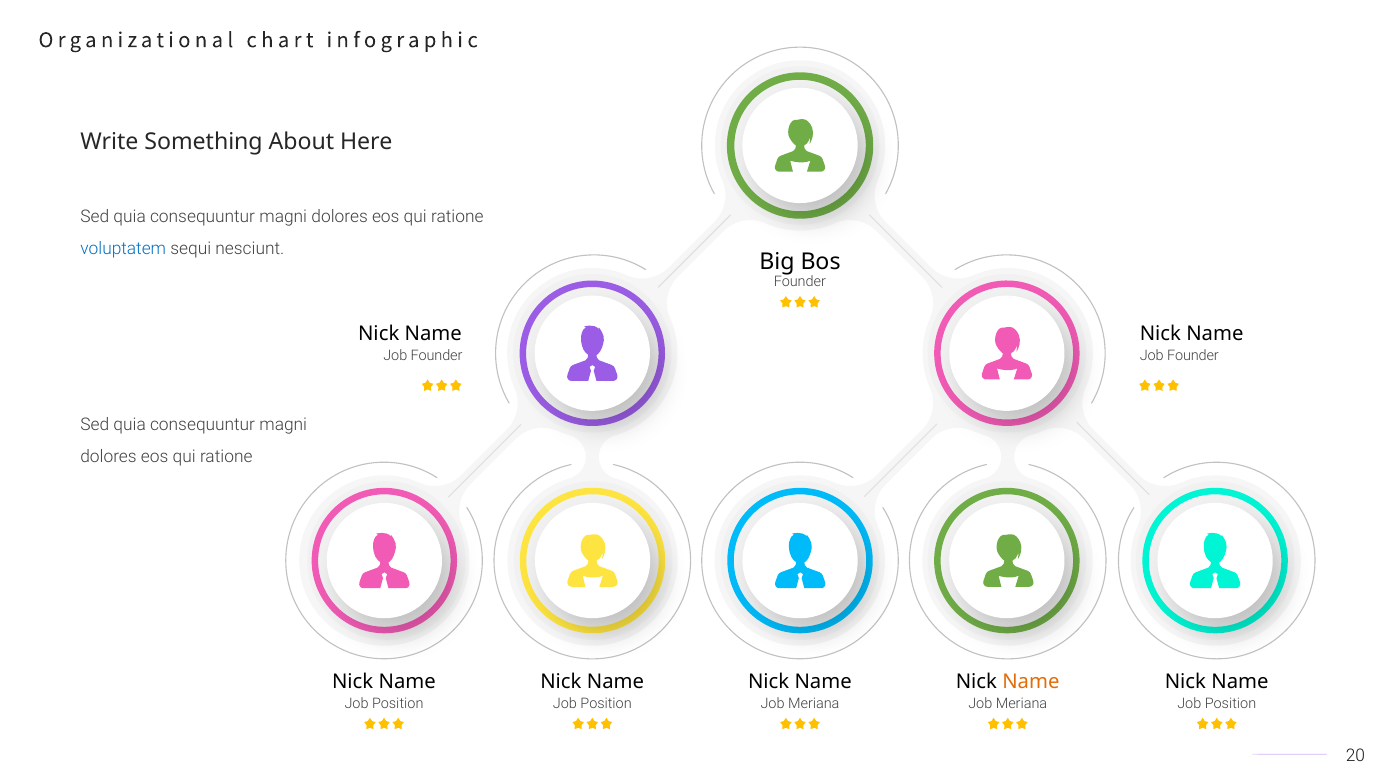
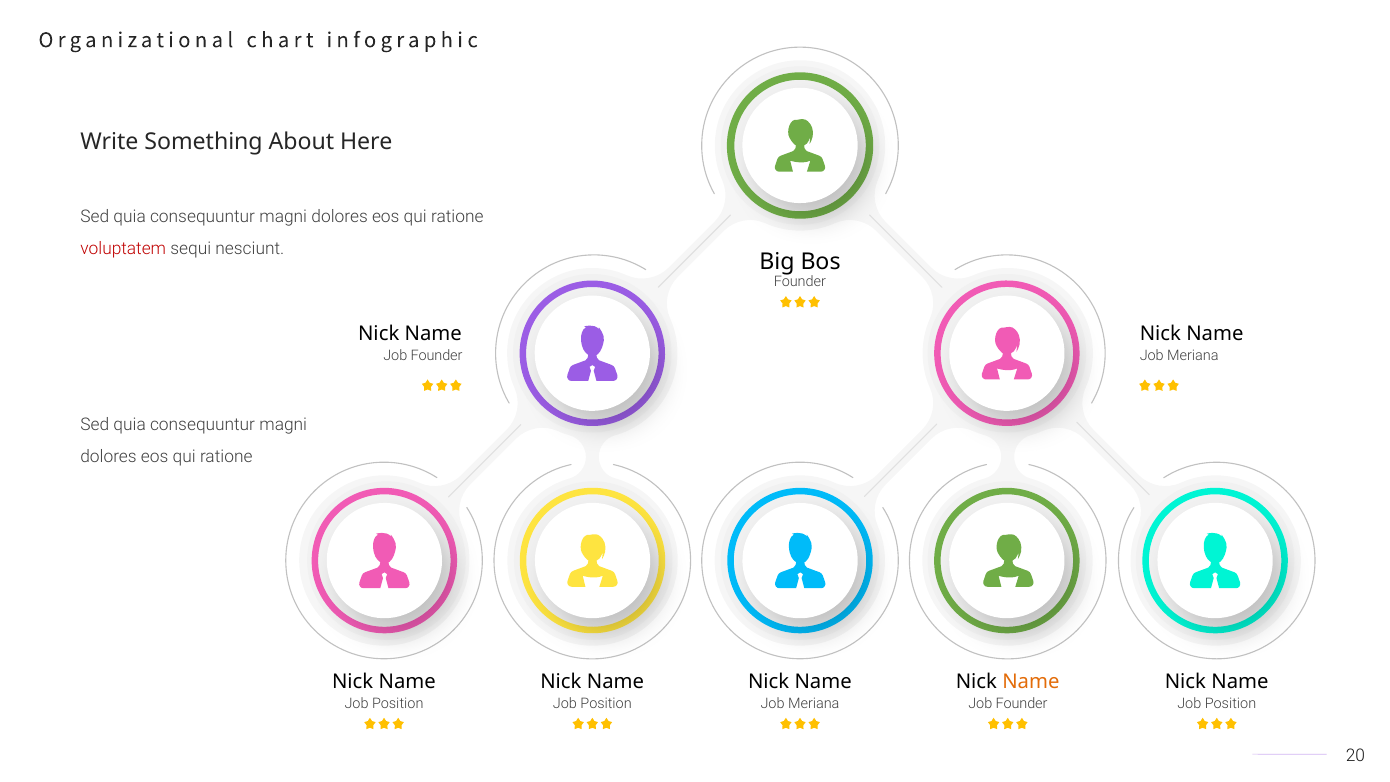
voluptatem colour: blue -> red (123, 248)
Founder: Founder -> Meriana (1193, 356)
Meriana: Meriana -> Founder (1022, 703)
